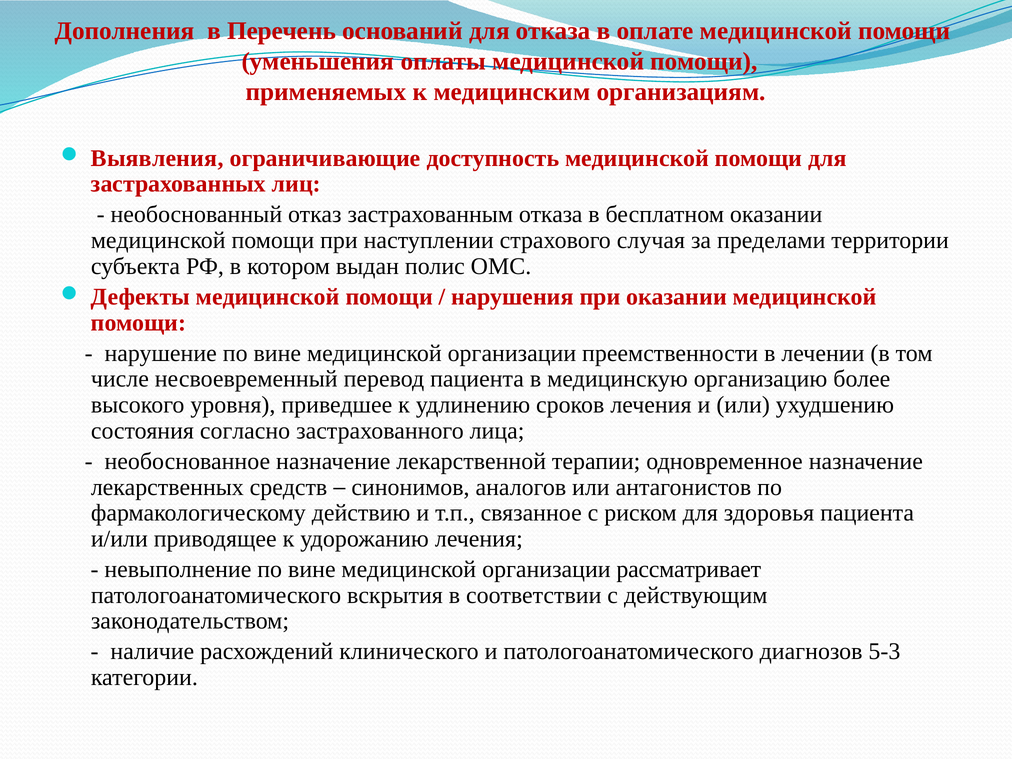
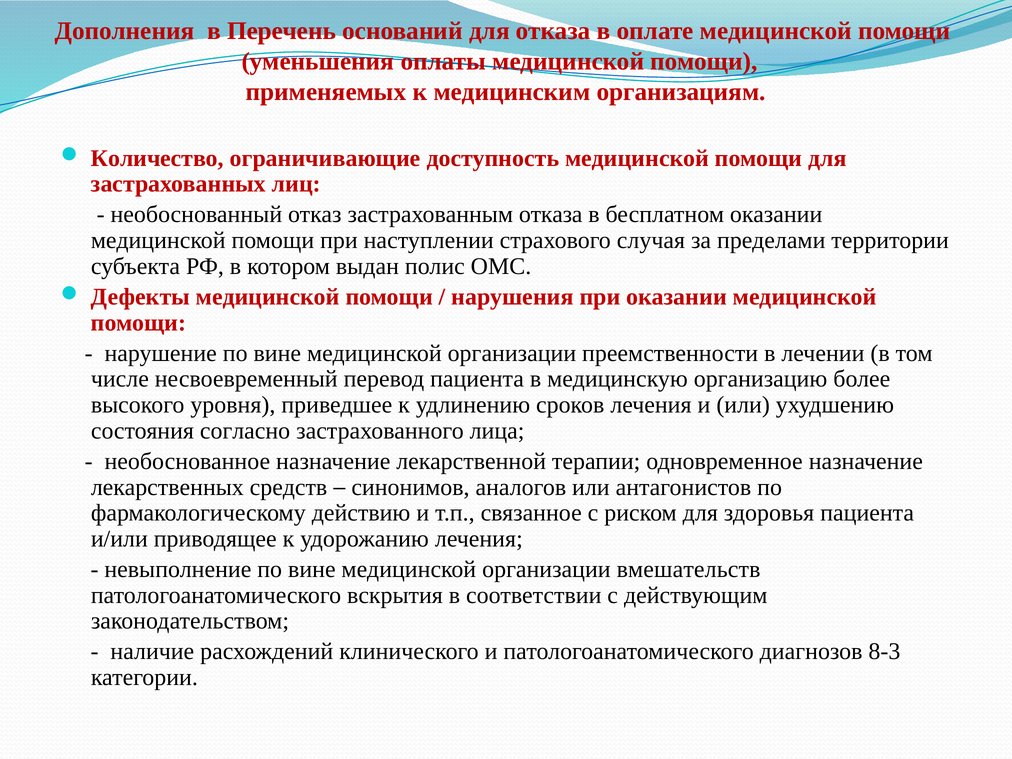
Выявления: Выявления -> Количество (157, 158)
рассматривает: рассматривает -> вмешательств (689, 569)
5-3: 5-3 -> 8-3 (884, 652)
